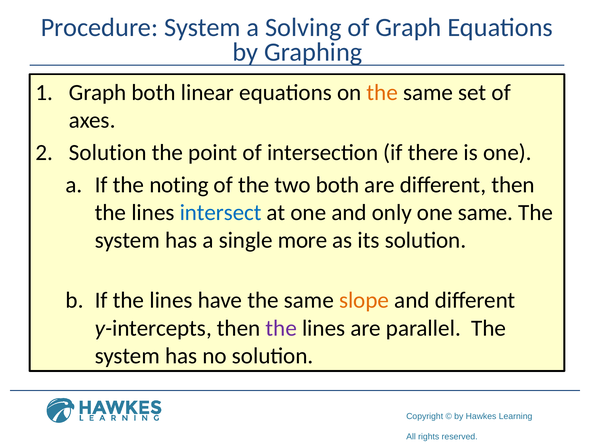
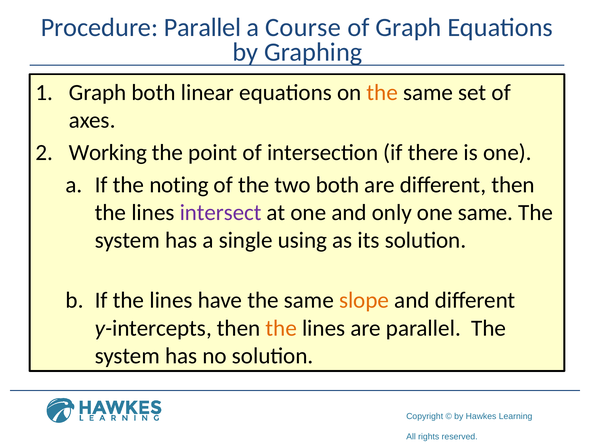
Procedure System: System -> Parallel (202, 28)
Solving: Solving -> Course (303, 28)
Solution: Solution -> Working (108, 153)
intersect colour: blue -> purple (221, 213)
more: more -> using (302, 241)
the colour: purple -> orange (281, 328)
